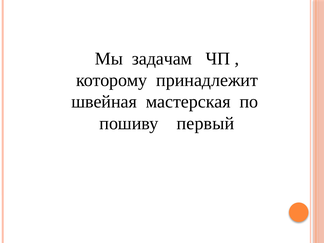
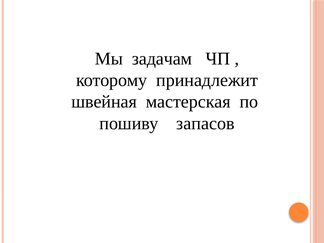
первый: первый -> запасов (205, 123)
